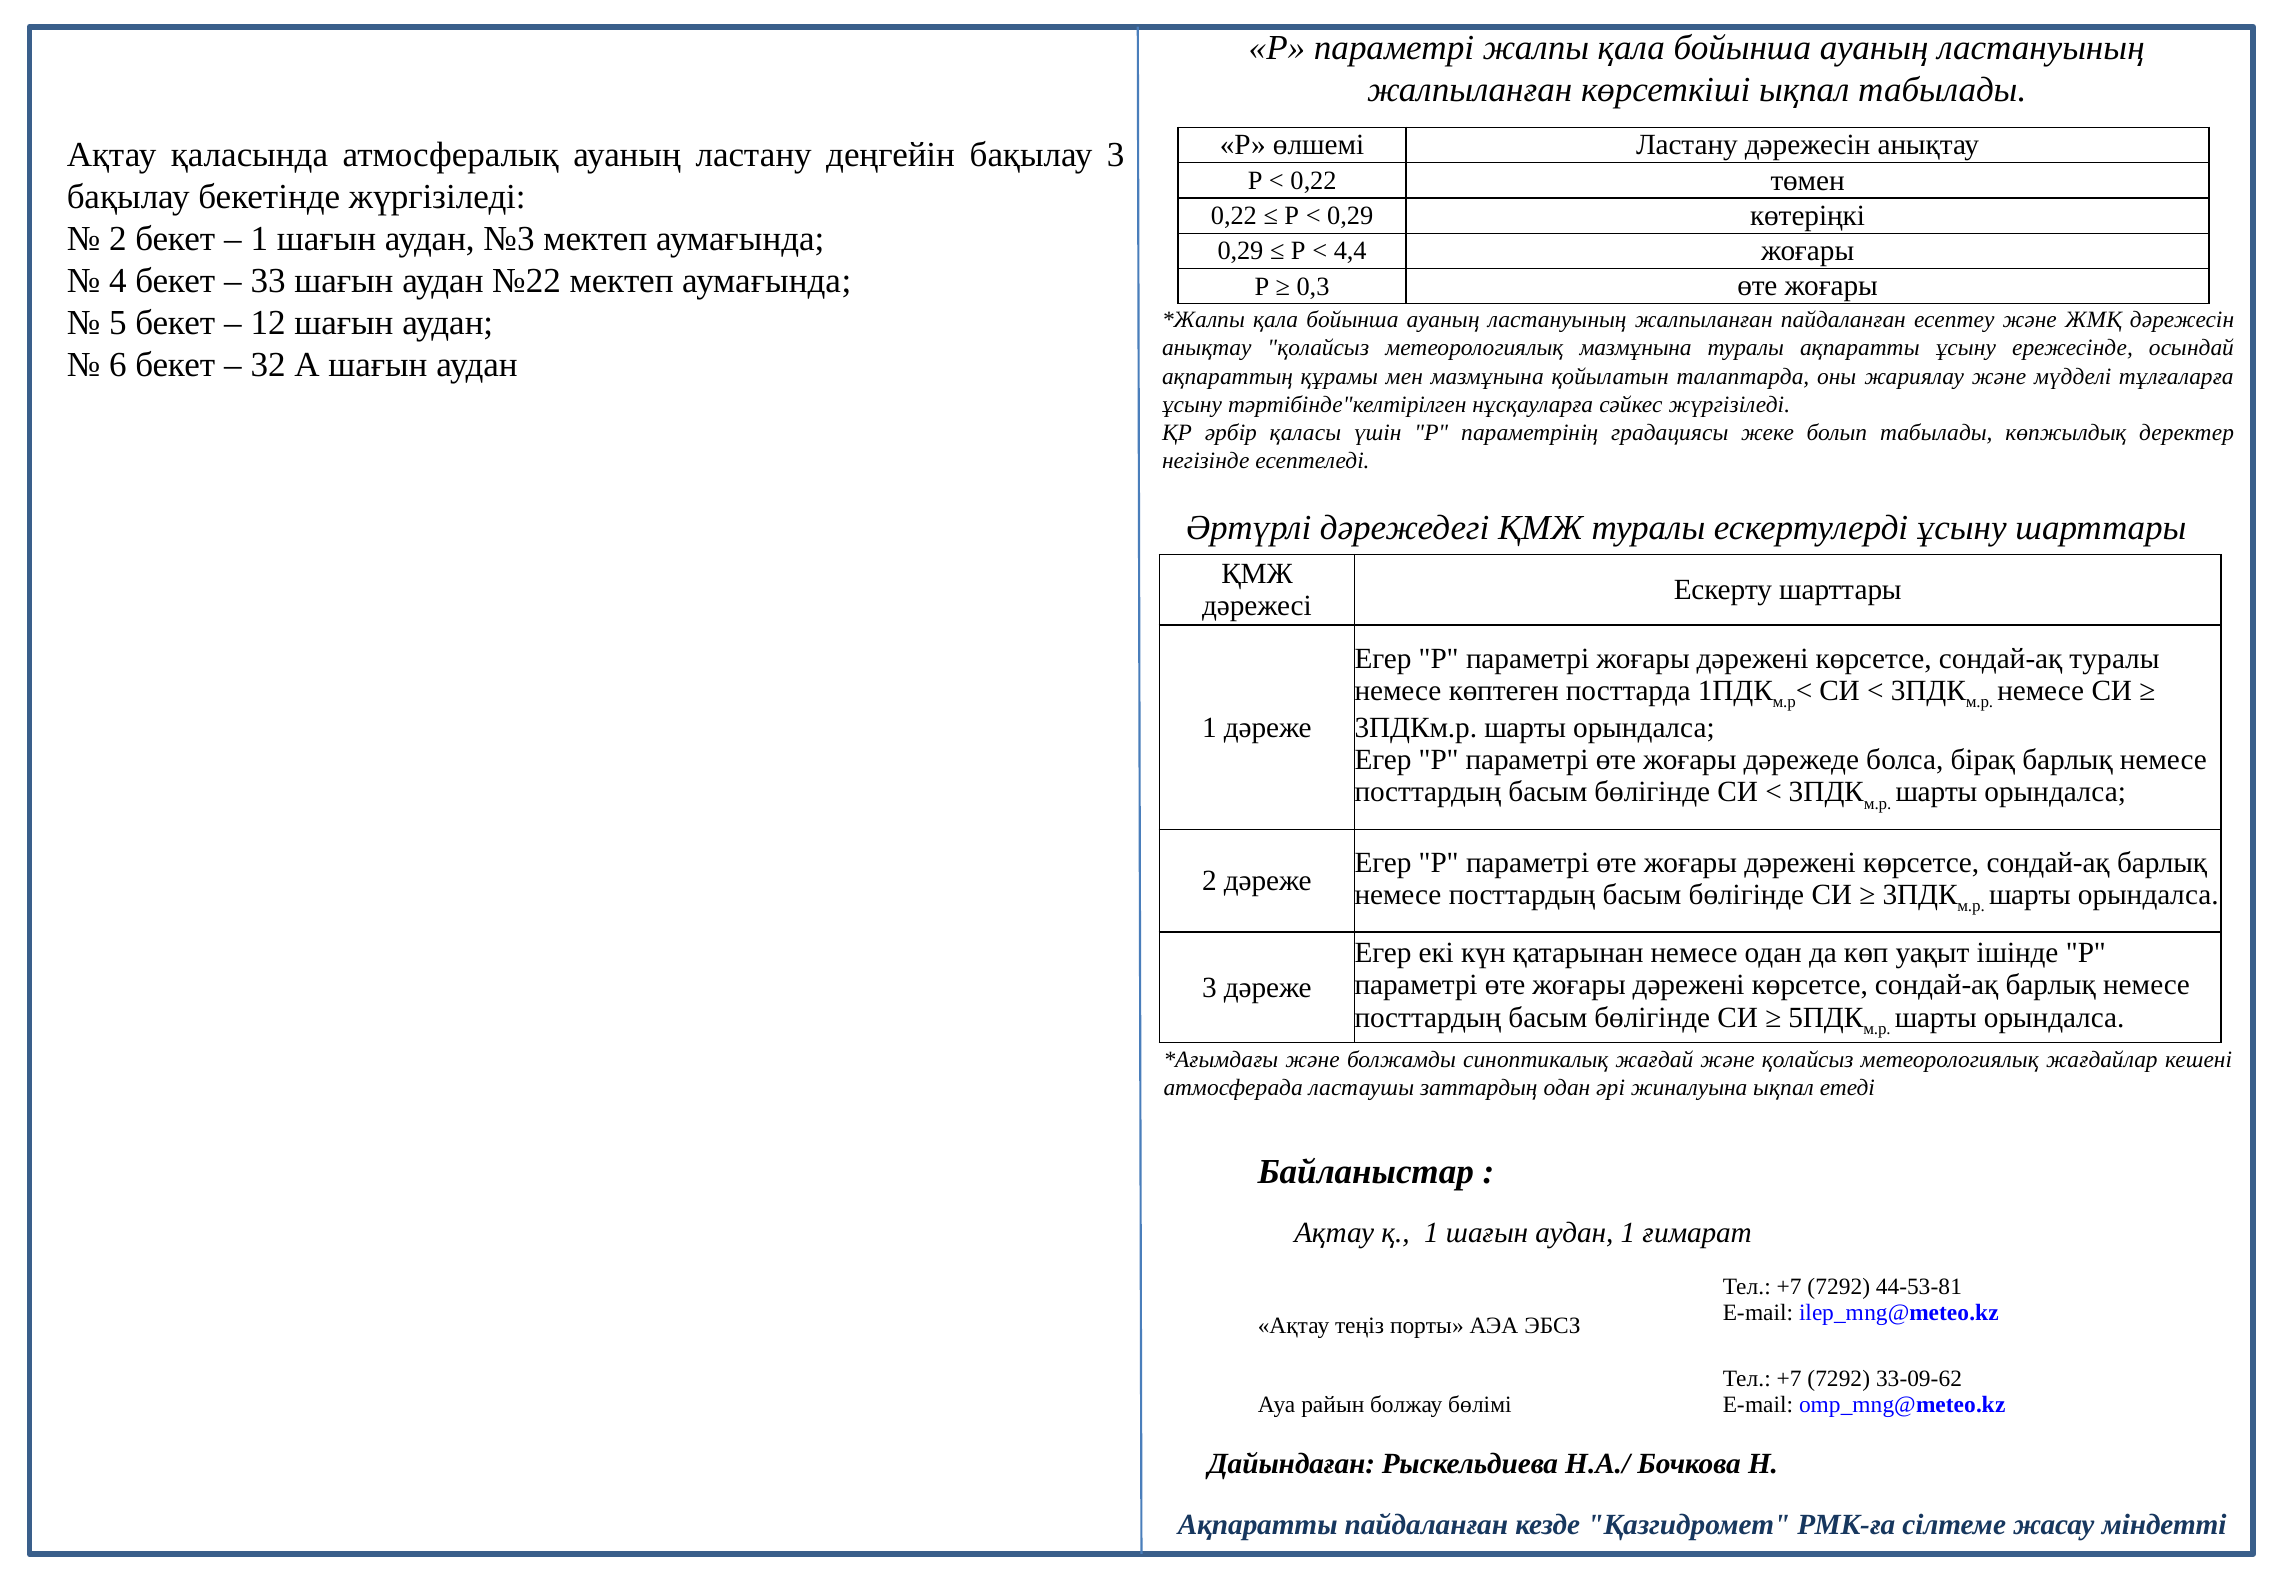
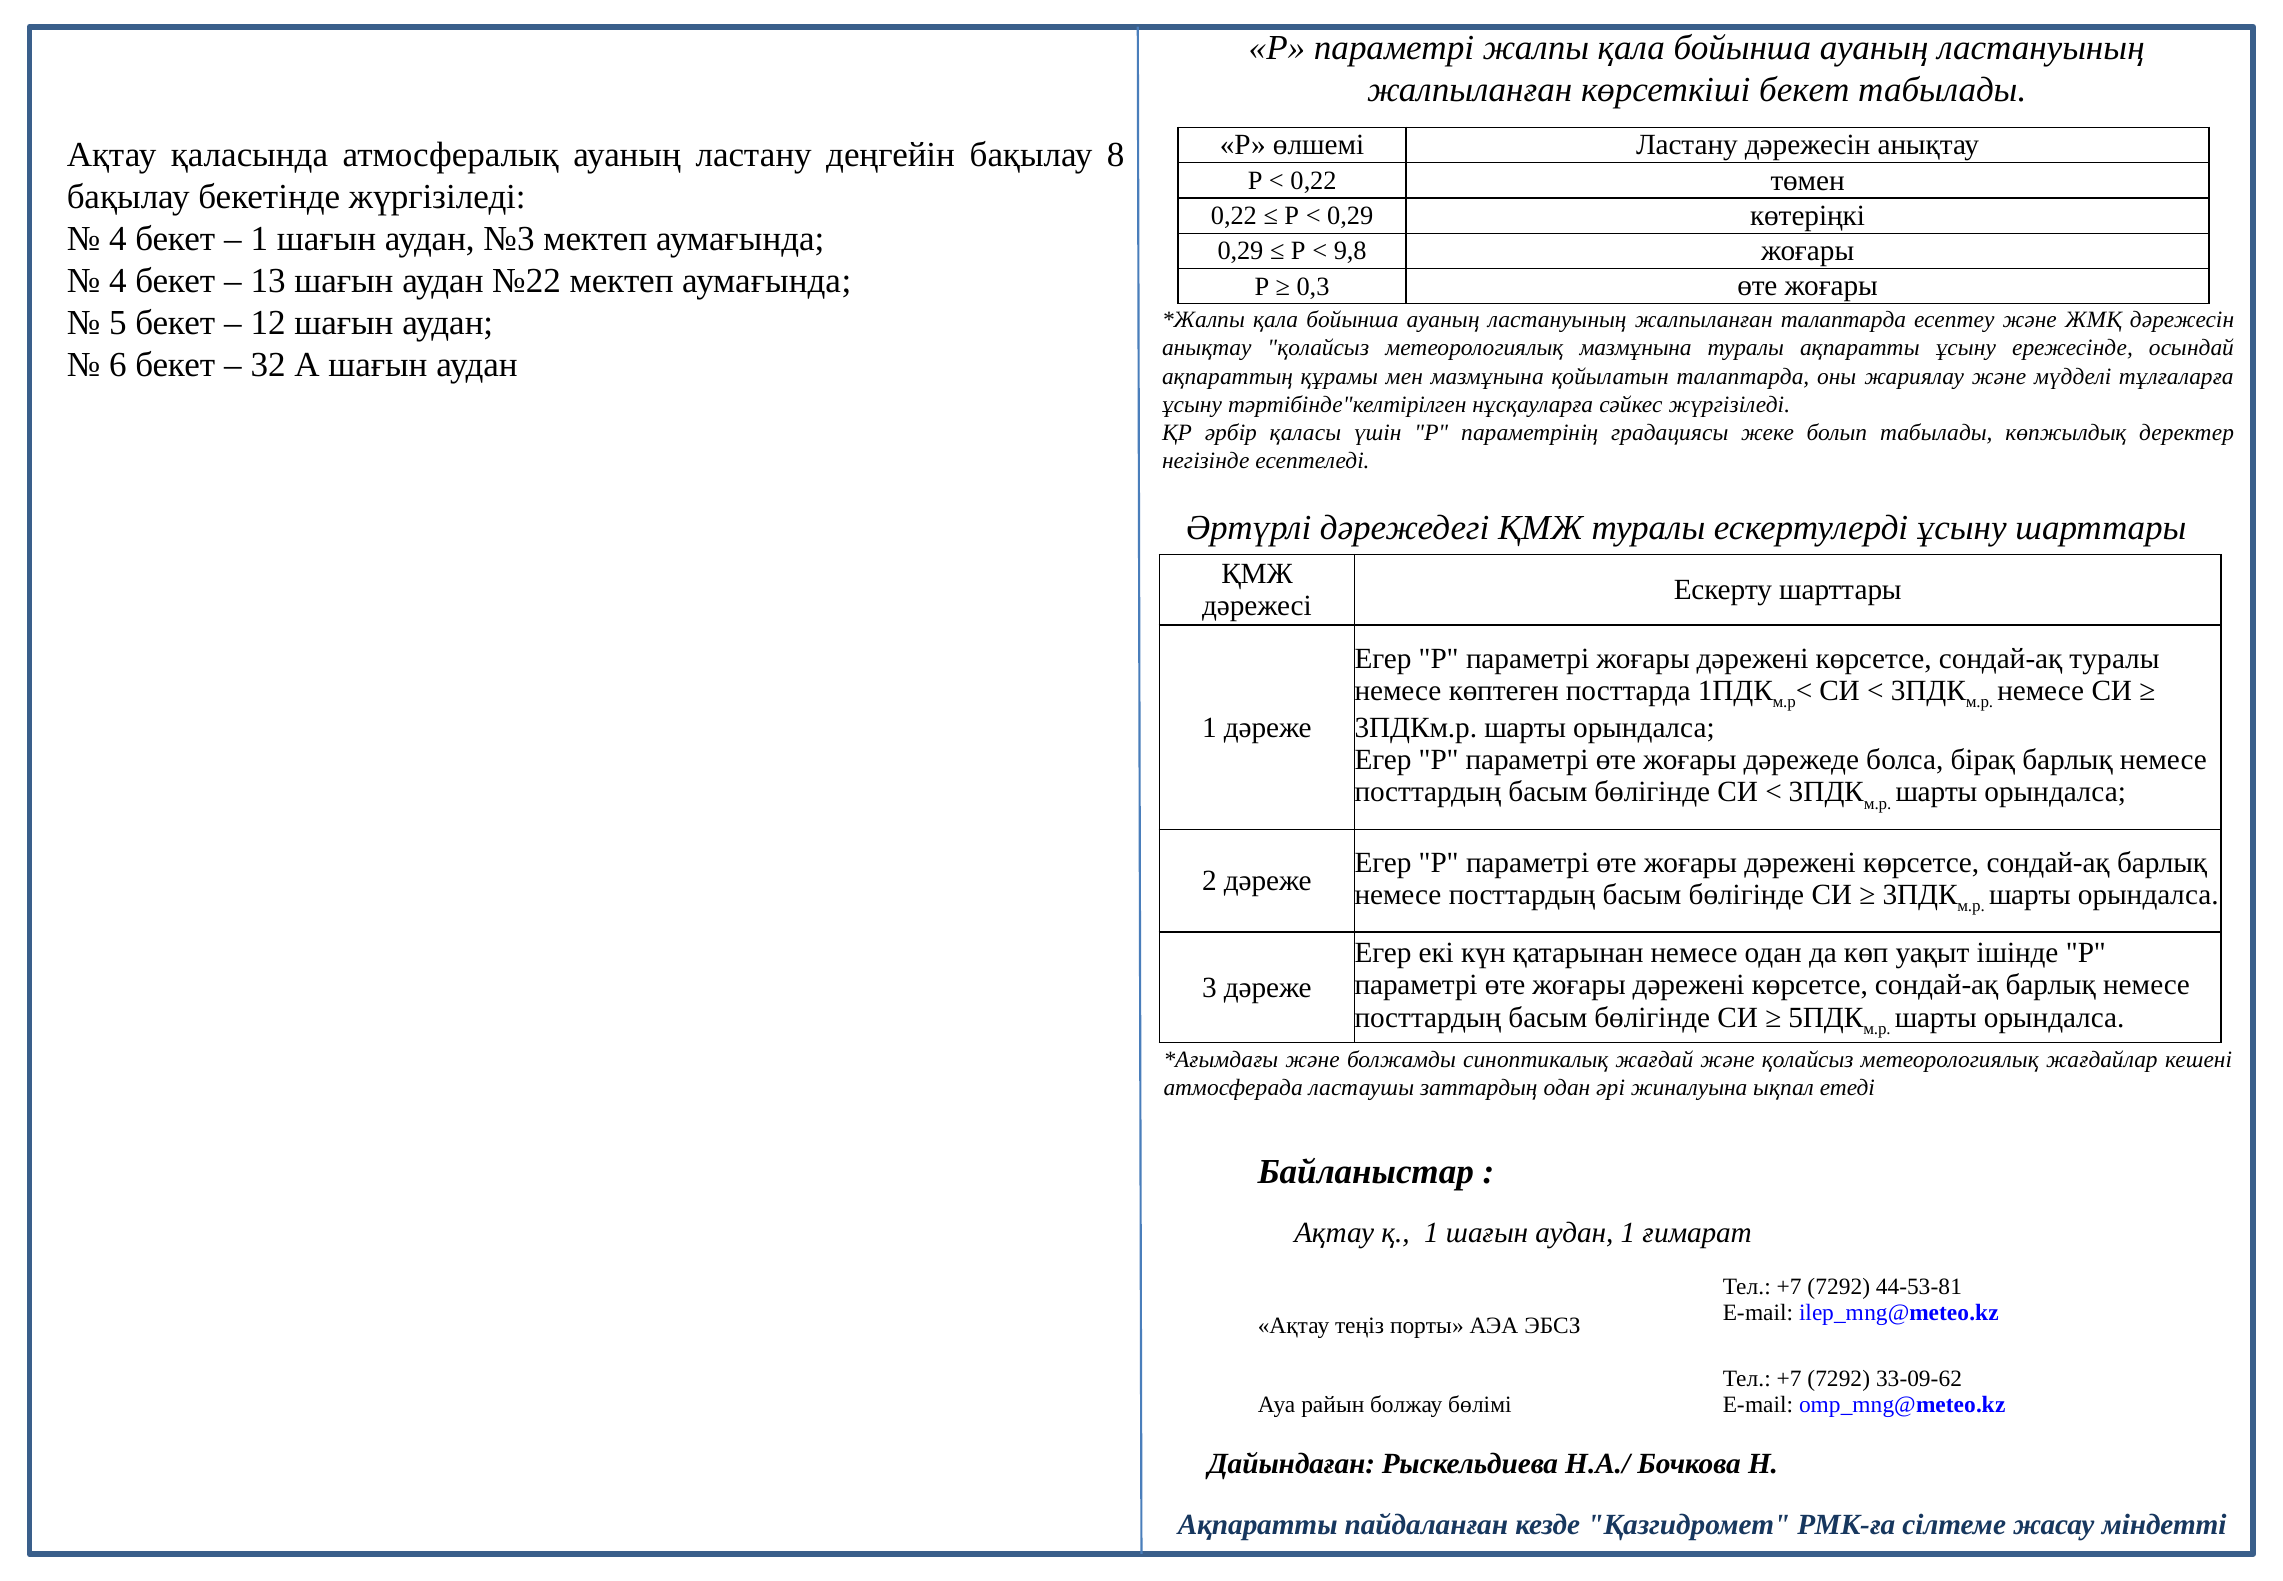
көрсеткіші ықпал: ықпал -> бекет (1804, 90)
бақылау 3: 3 -> 8 (1116, 155)
2: 2 -> 4 (118, 239)
4,4: 4,4 -> 9,8 (1350, 251)
33: 33 -> 13 (268, 281)
жалпыланған пайдаланған: пайдаланған -> талаптарда (1843, 320)
